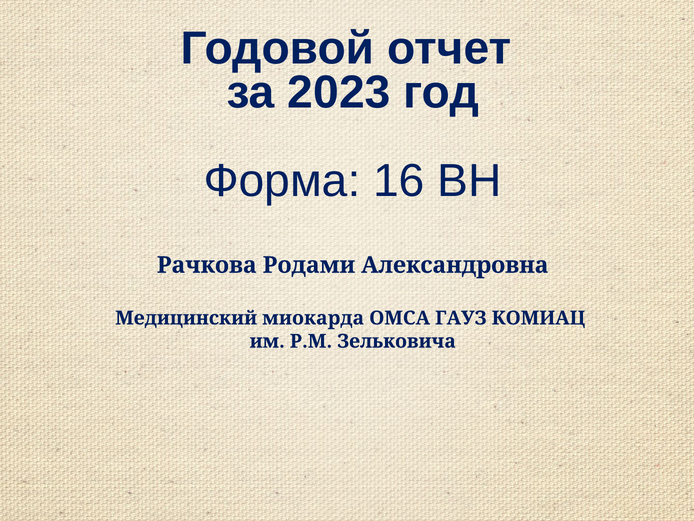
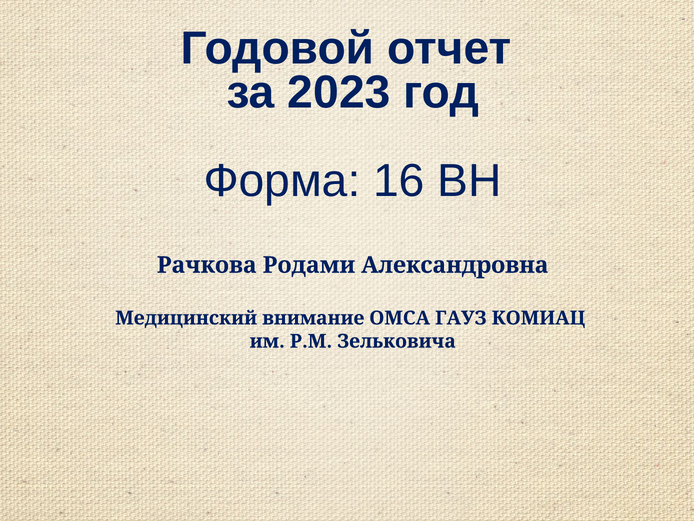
миокарда: миокарда -> внимание (313, 318)
